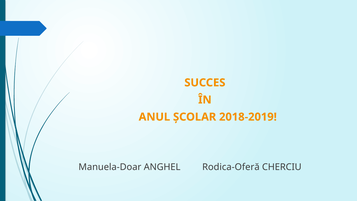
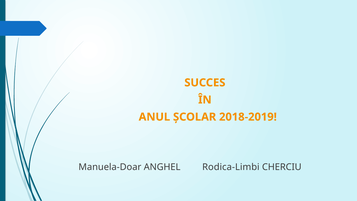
Rodica-Oferă: Rodica-Oferă -> Rodica-Limbi (231, 167)
